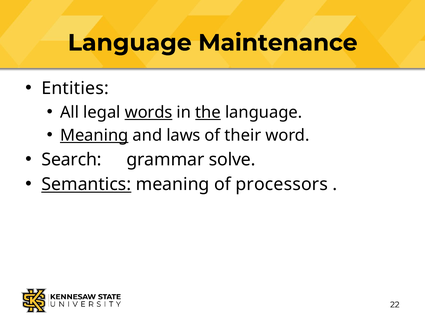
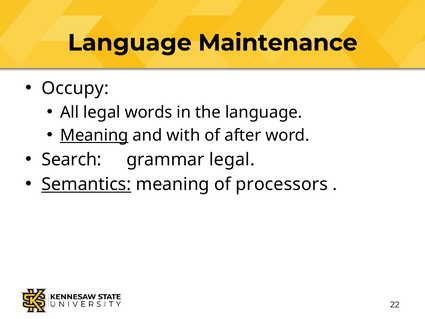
Entities: Entities -> Occupy (75, 88)
words underline: present -> none (149, 112)
the underline: present -> none (208, 112)
laws: laws -> with (183, 135)
their: their -> after (243, 135)
grammar solve: solve -> legal (232, 159)
